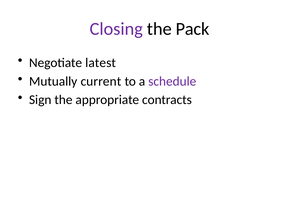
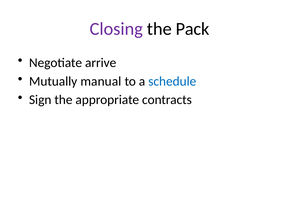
latest: latest -> arrive (101, 63)
current: current -> manual (101, 81)
schedule colour: purple -> blue (172, 81)
